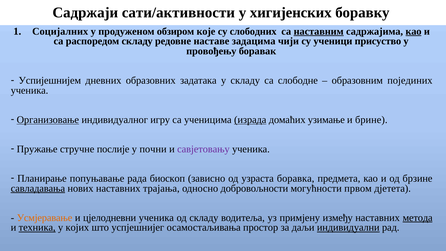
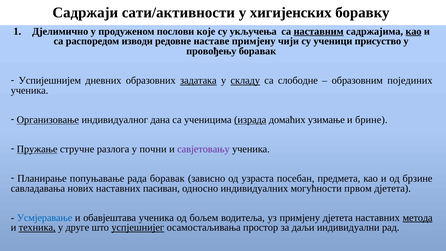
Социјалних: Социјалних -> Дјелимично (60, 31)
обзиром: обзиром -> послови (176, 31)
слободних: слободних -> укључења (253, 31)
распоредом складу: складу -> изводи (137, 41)
наставе задацима: задацима -> примјену (254, 41)
задатака underline: none -> present (198, 80)
складу underline: none -> present (245, 80)
игру: игру -> дана (160, 120)
Пружање underline: none -> present (37, 149)
послије: послије -> разлога (113, 149)
рада биоскоп: биоскоп -> боравак (167, 178)
боравка: боравка -> посебан (296, 178)
савладавања underline: present -> none (38, 188)
трајања: трајања -> пасиван (161, 188)
добровољности: добровољности -> индивидуалних (254, 188)
Усмјеравање colour: orange -> blue (45, 218)
цјелодневни: цјелодневни -> обавјештава (110, 218)
од складу: складу -> бољем (204, 218)
примјену између: између -> дјетета (338, 218)
којих: којих -> друге (77, 227)
успјешнијег underline: none -> present (138, 227)
индивидуални underline: present -> none (348, 227)
